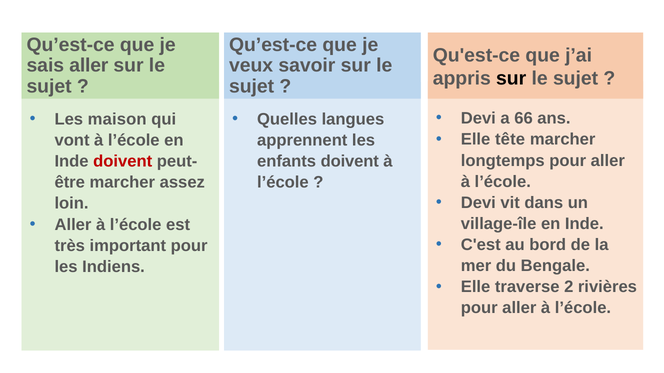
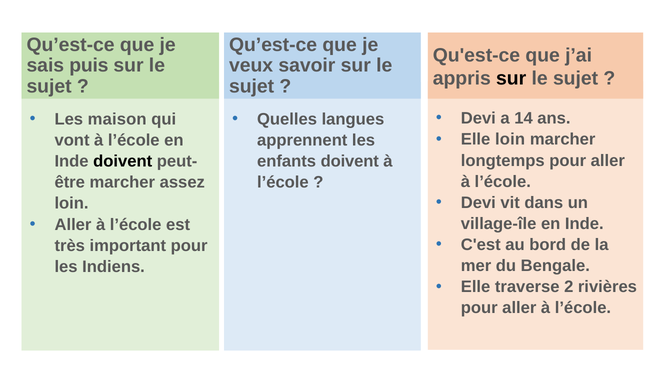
sais aller: aller -> puis (89, 66)
66: 66 -> 14 (524, 119)
Elle tête: tête -> loin (510, 140)
doivent colour: red -> black (123, 162)
